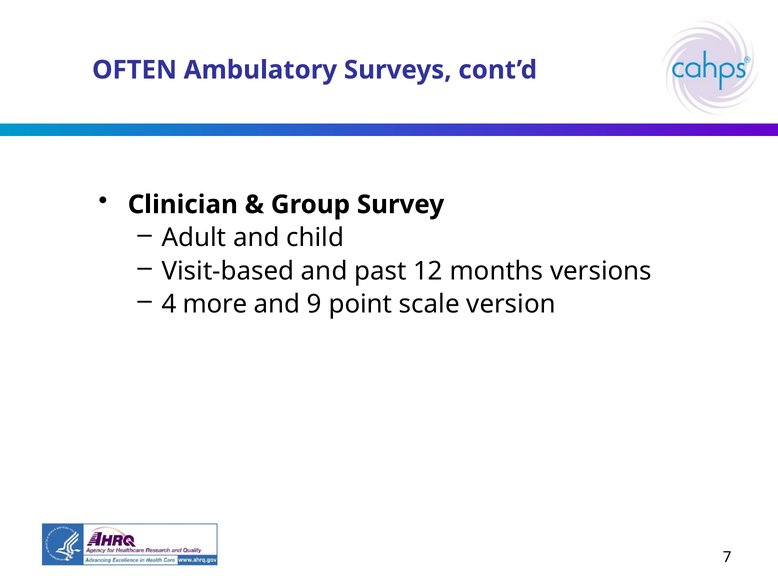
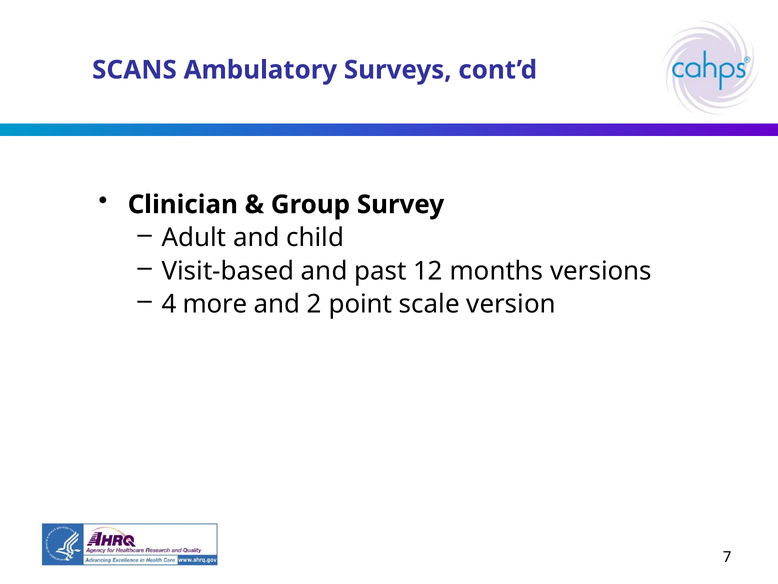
OFTEN: OFTEN -> SCANS (134, 70)
9: 9 -> 2 (314, 304)
